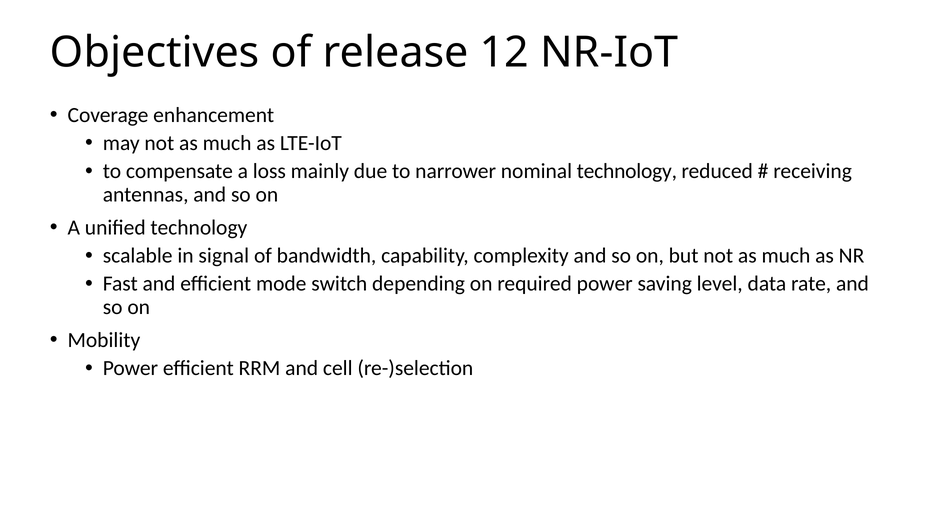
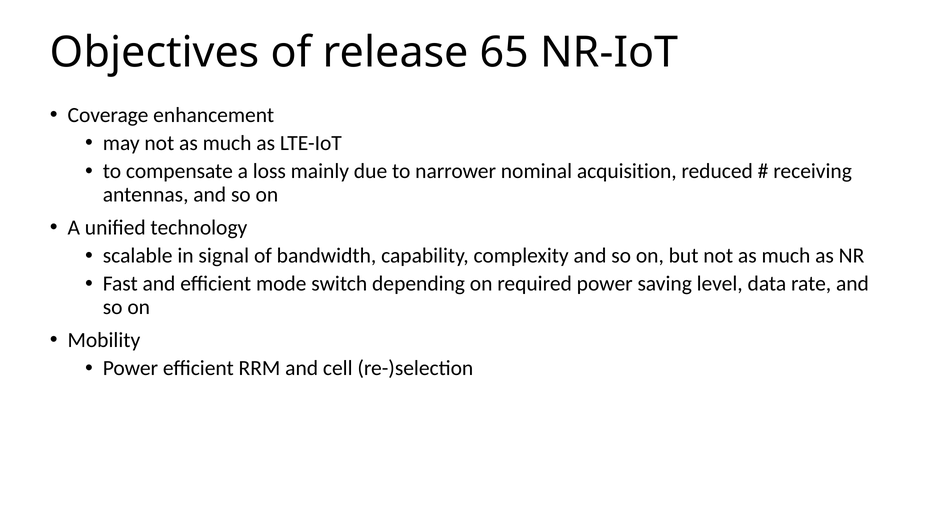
12: 12 -> 65 (504, 53)
nominal technology: technology -> acquisition (627, 171)
